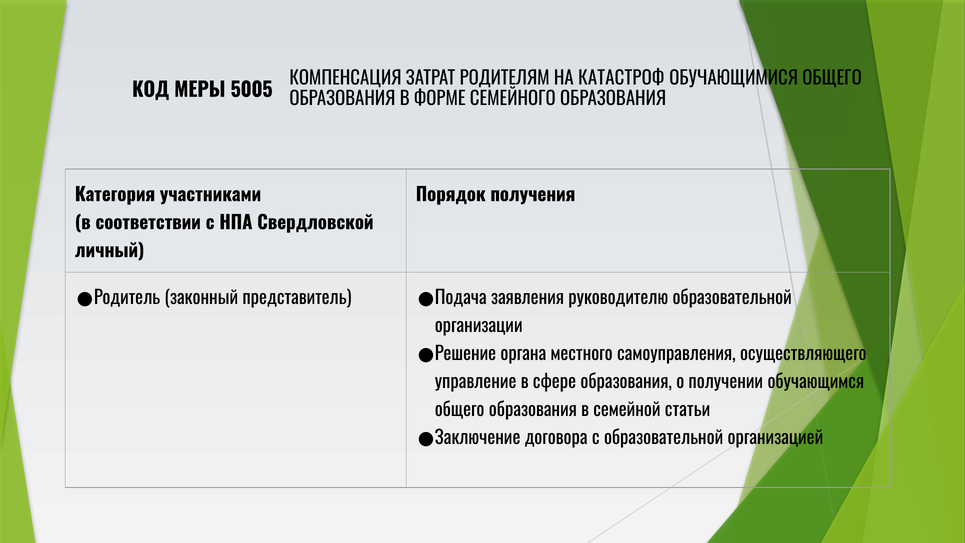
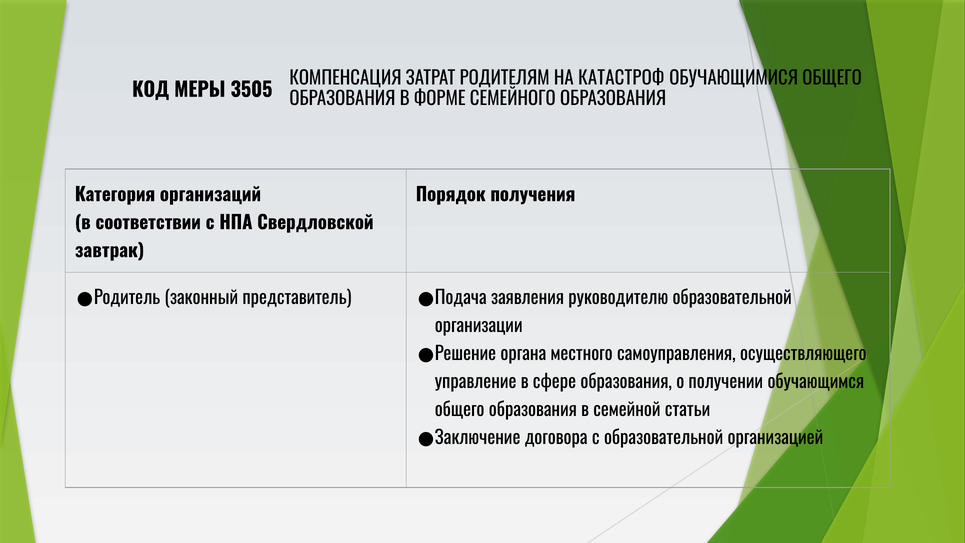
5005: 5005 -> 3505 (251, 90)
участниками: участниками -> организаций (210, 195)
личный: личный -> завтрак (110, 251)
